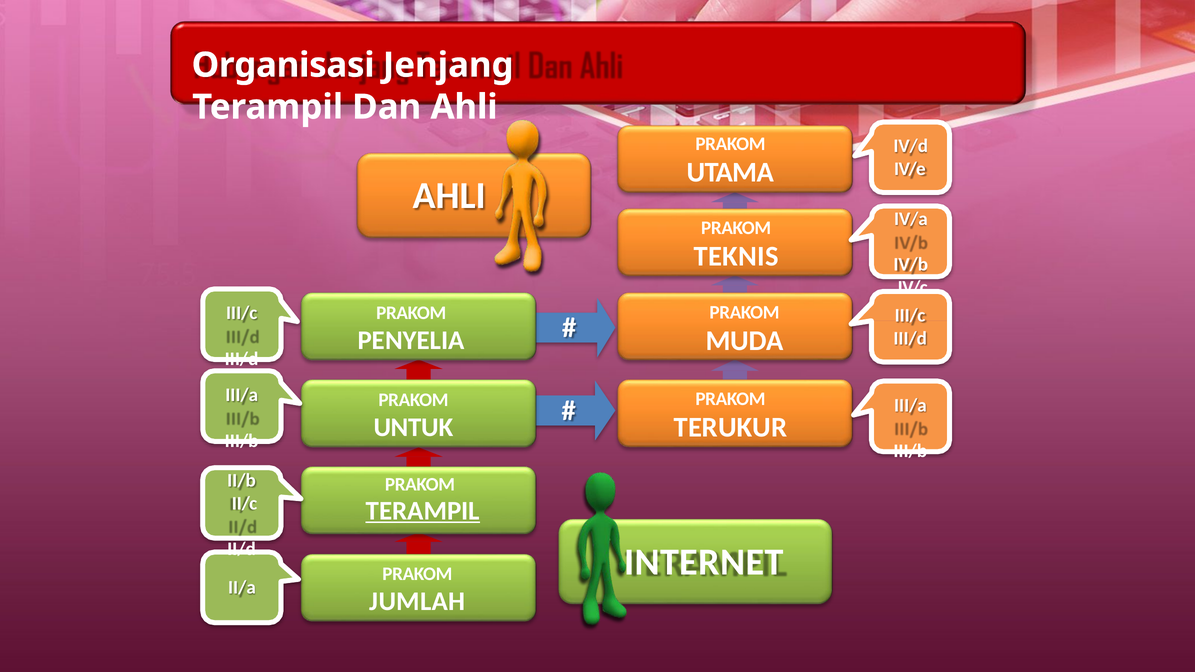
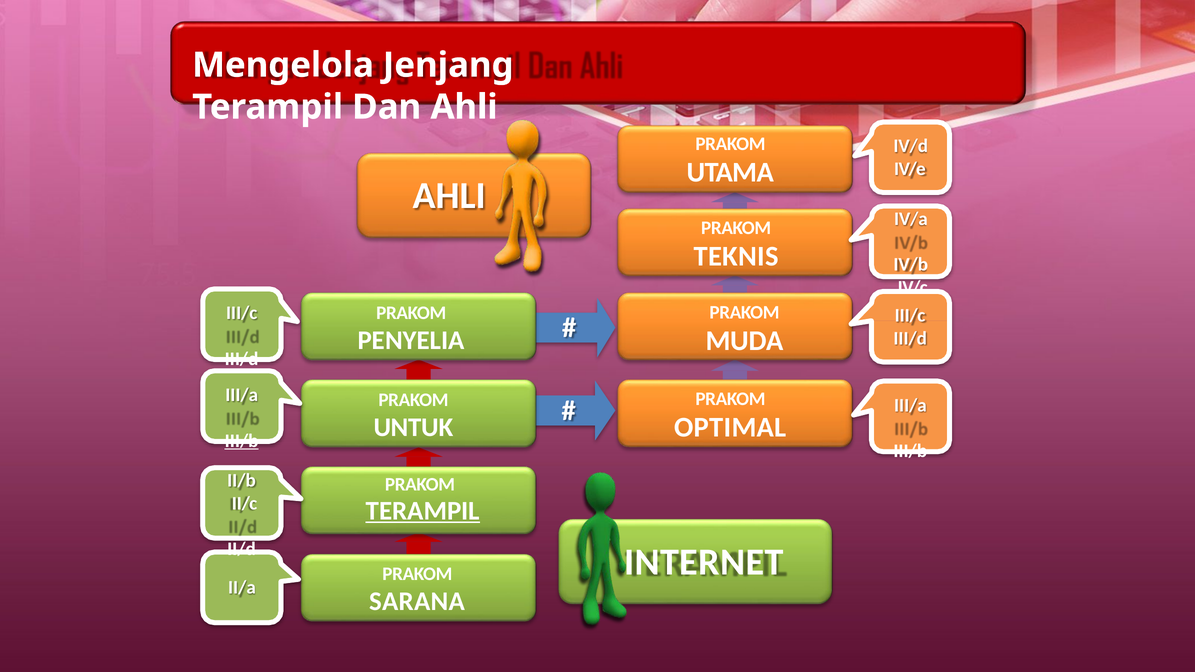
Organisasi: Organisasi -> Mengelola (283, 65)
TERUKUR: TERUKUR -> OPTIMAL (730, 428)
III/b underline: none -> present (242, 441)
JUMLAH: JUMLAH -> SARANA (417, 601)
